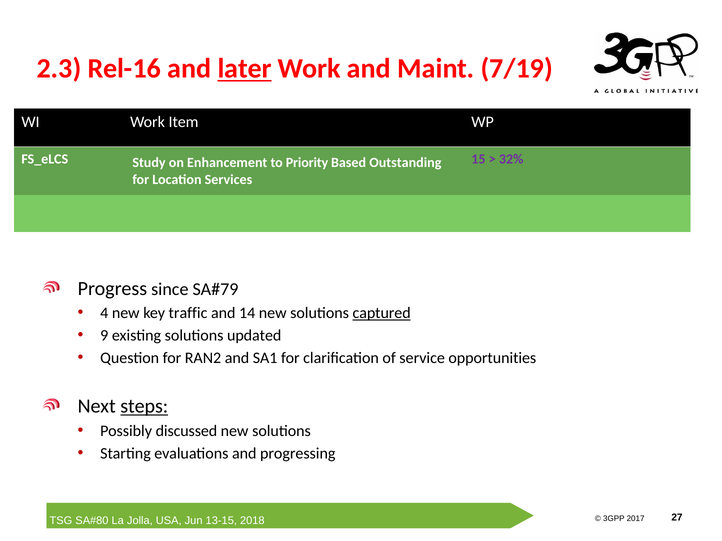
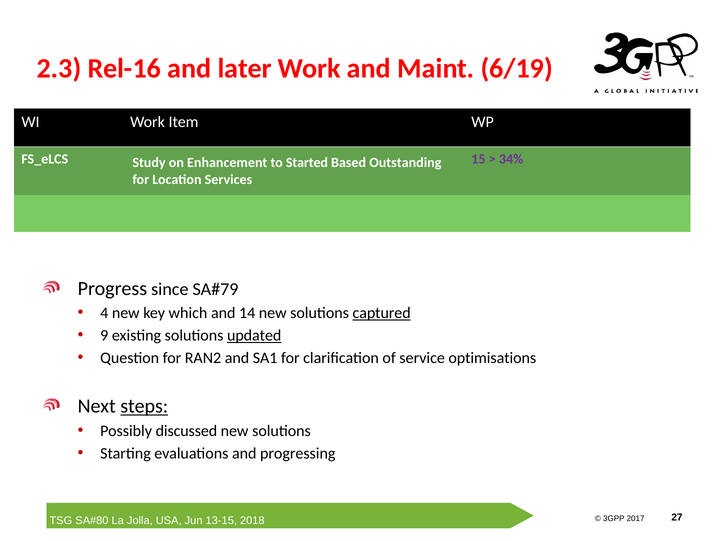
later underline: present -> none (245, 69)
7/19: 7/19 -> 6/19 (517, 69)
Priority: Priority -> Started (307, 163)
32%: 32% -> 34% (511, 159)
traffic: traffic -> which (188, 313)
updated underline: none -> present (254, 336)
opportunities: opportunities -> optimisations (492, 358)
